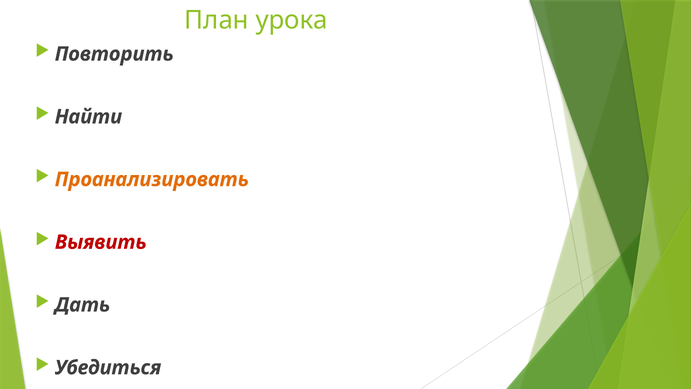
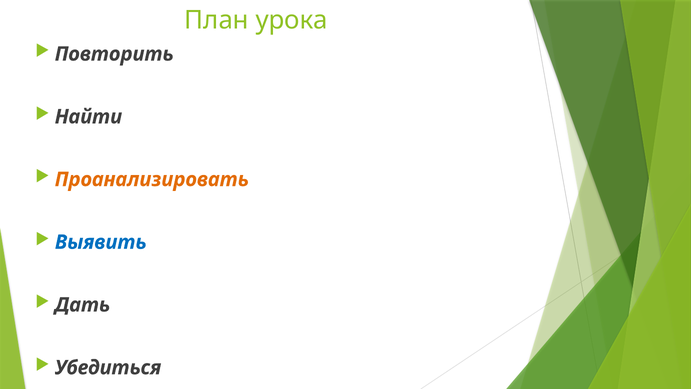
Выявить colour: red -> blue (101, 242)
